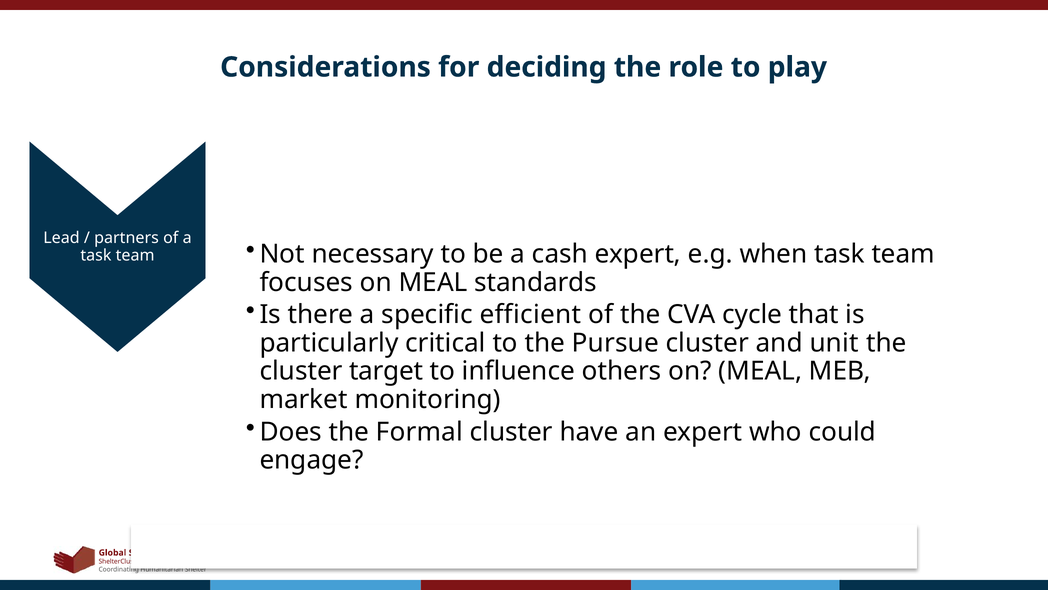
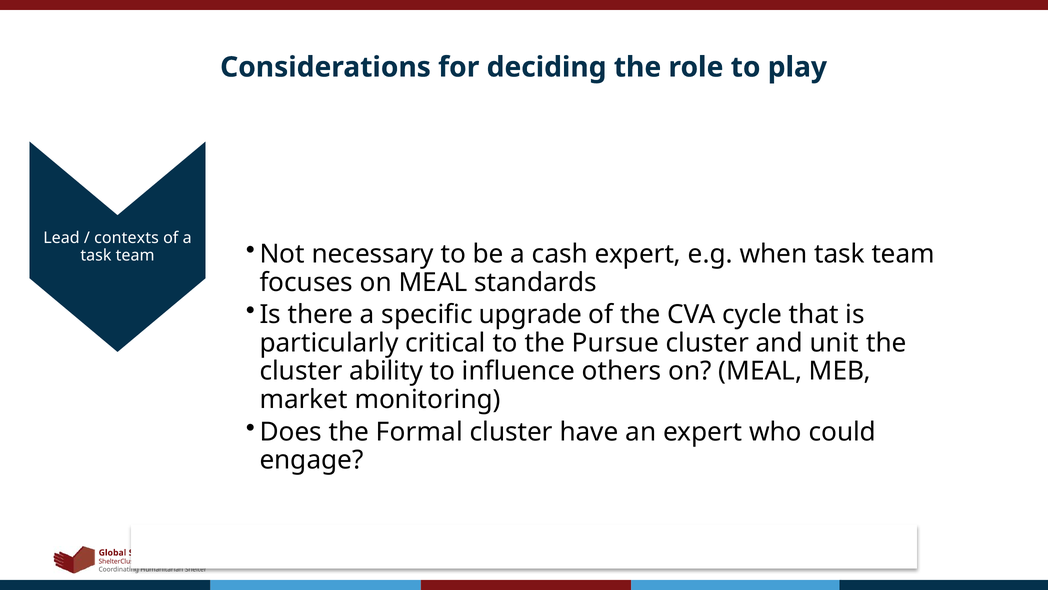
partners: partners -> contexts (126, 238)
efficient: efficient -> upgrade (531, 314)
target: target -> ability (386, 371)
